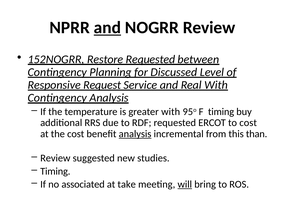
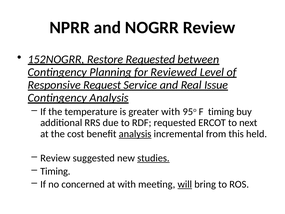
and underline: present -> none (107, 28)
Discussed: Discussed -> Reviewed (174, 72)
Real With: With -> Issue (216, 85)
to cost: cost -> next (248, 123)
than: than -> held (257, 134)
studies underline: none -> present (153, 158)
associated: associated -> concerned (83, 184)
at take: take -> with (127, 184)
